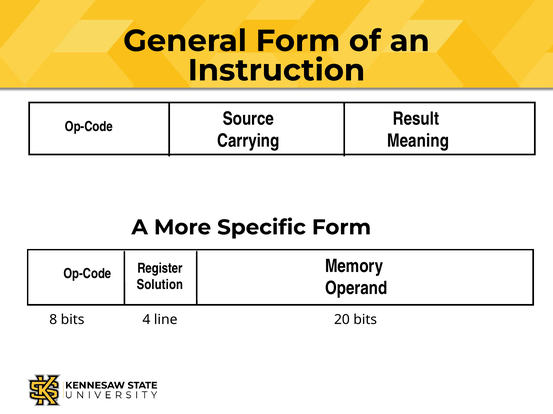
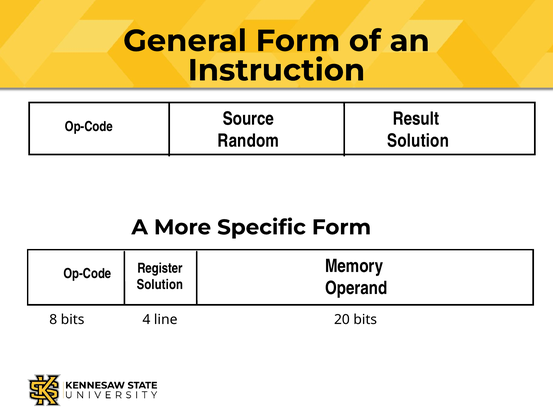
Carrying: Carrying -> Random (248, 141)
Meaning: Meaning -> Solution (418, 141)
